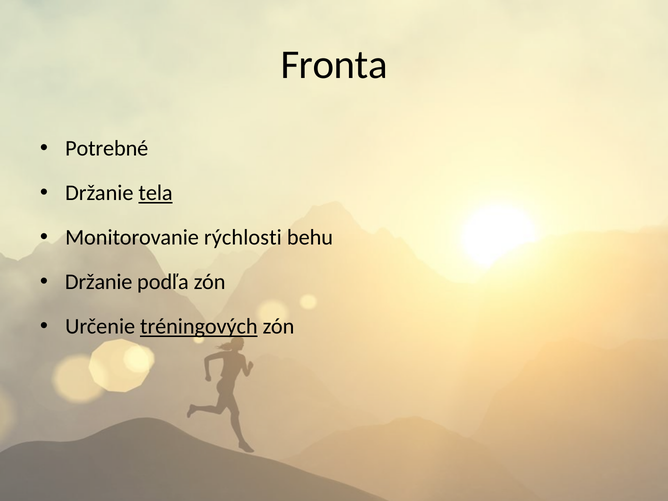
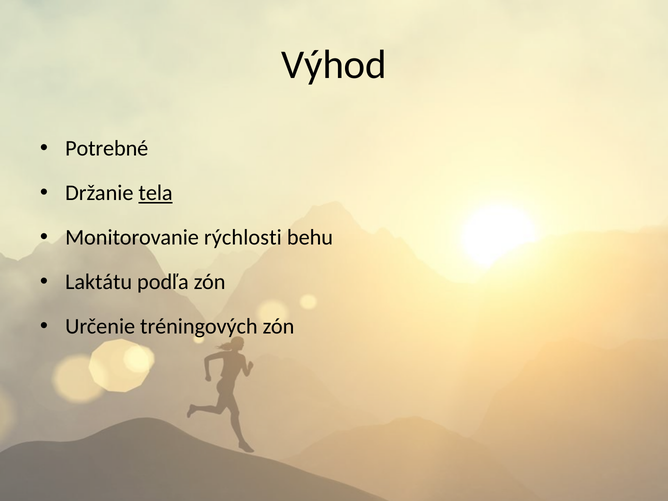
Fronta: Fronta -> Výhod (334, 65)
Držanie: Držanie -> Laktátu (99, 282)
tréningových underline: present -> none (199, 327)
